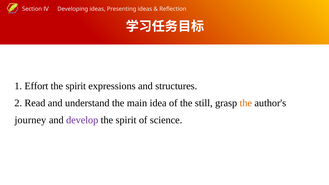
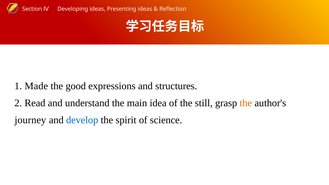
Effort: Effort -> Made (36, 86)
spirit: spirit -> good (76, 86)
develop colour: purple -> blue (82, 120)
